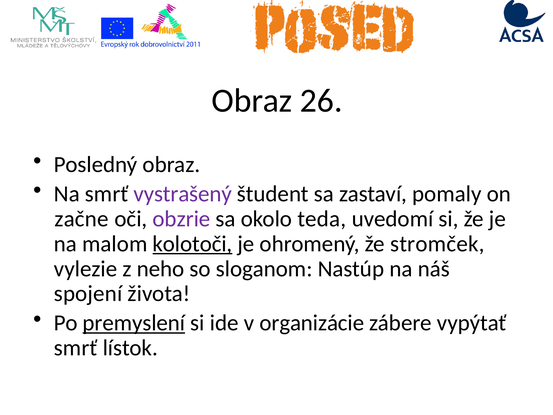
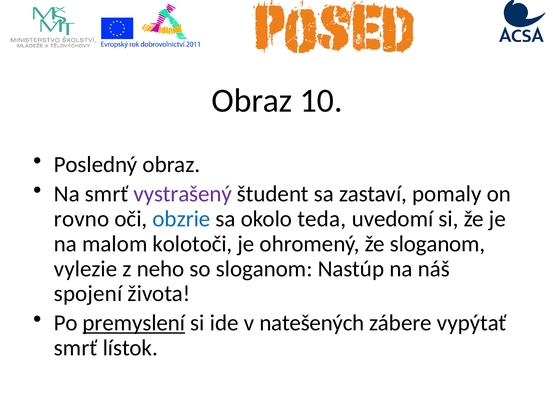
26: 26 -> 10 (321, 101)
začne: začne -> rovno (82, 219)
obzrie colour: purple -> blue (181, 219)
kolotoči underline: present -> none (192, 244)
že stromček: stromček -> sloganom (438, 244)
organizácie: organizácie -> natešených (312, 323)
